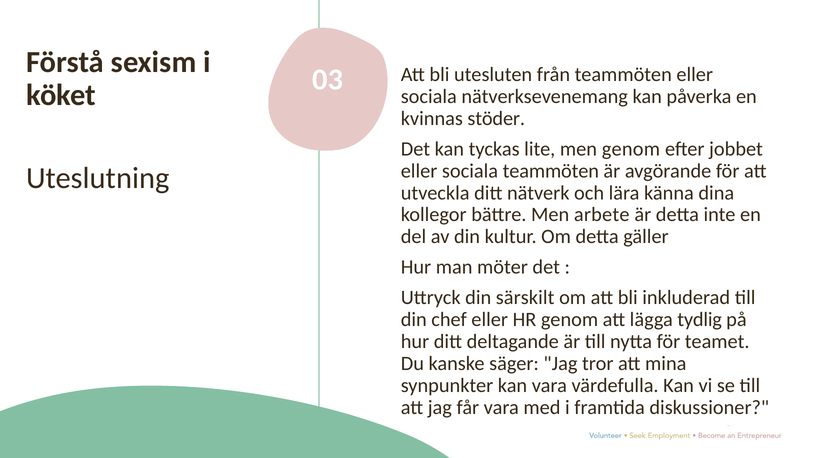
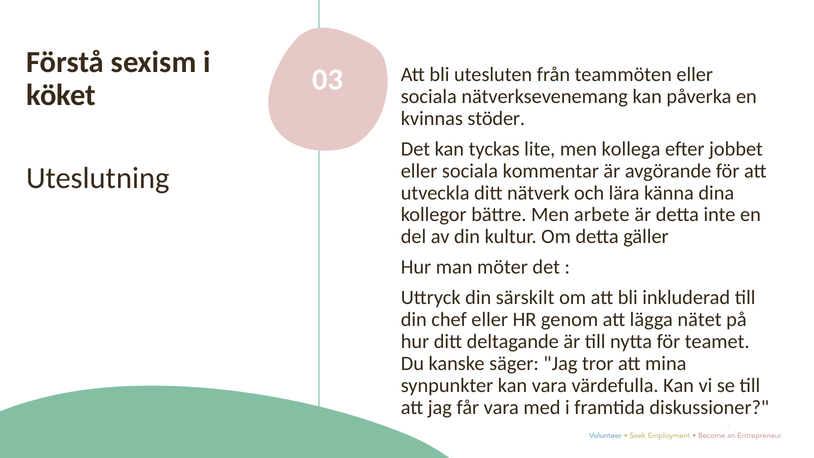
men genom: genom -> kollega (631, 149)
sociala teammöten: teammöten -> kommentar (551, 171)
tydlig: tydlig -> nätet (700, 320)
